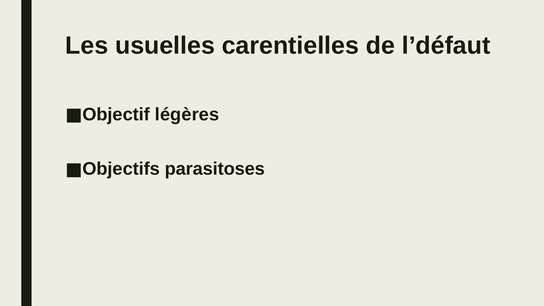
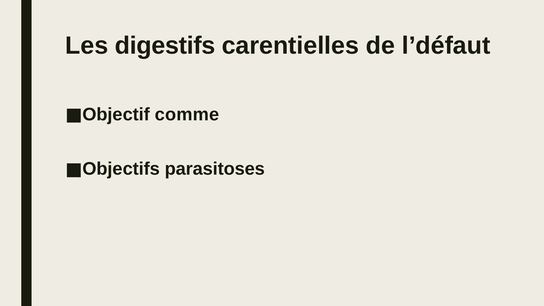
usuelles: usuelles -> digestifs (165, 46)
légères: légères -> comme (187, 114)
